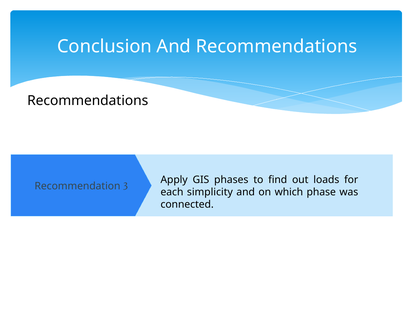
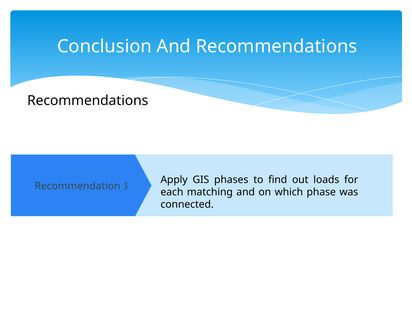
simplicity: simplicity -> matching (210, 192)
